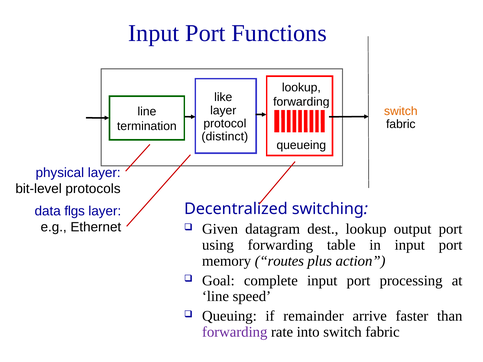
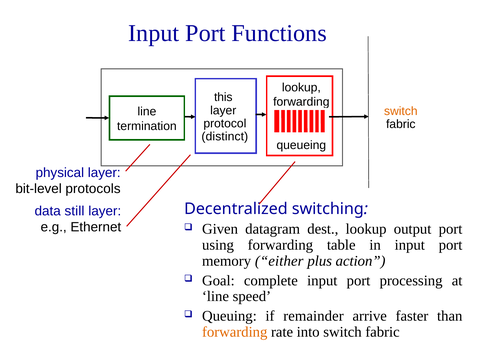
like: like -> this (223, 97)
flgs: flgs -> still (74, 211)
routes: routes -> either (279, 261)
forwarding colour: purple -> orange (235, 332)
